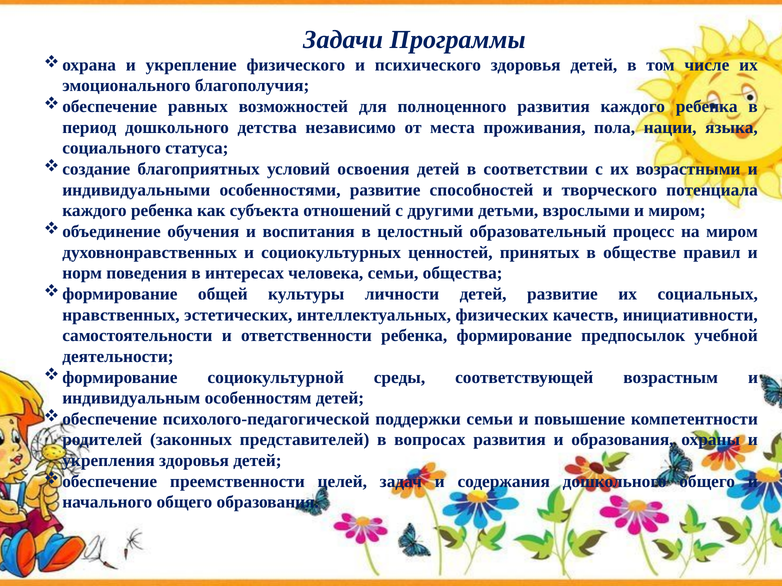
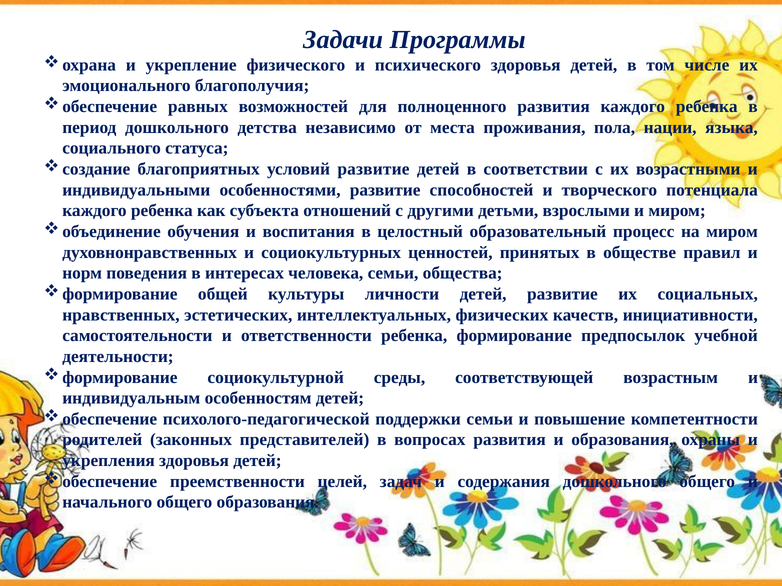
условий освоения: освоения -> развитие (373, 169)
